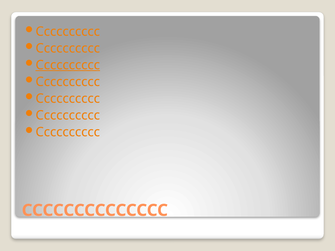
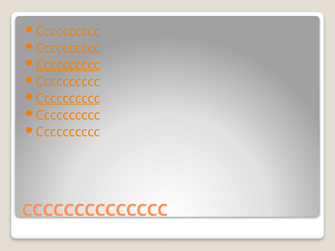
Cccccccccc underline: none -> present (68, 99)
